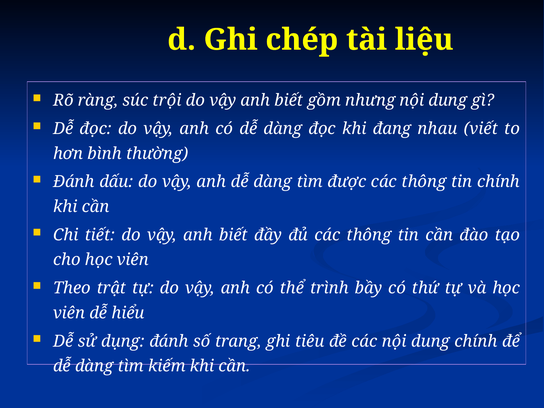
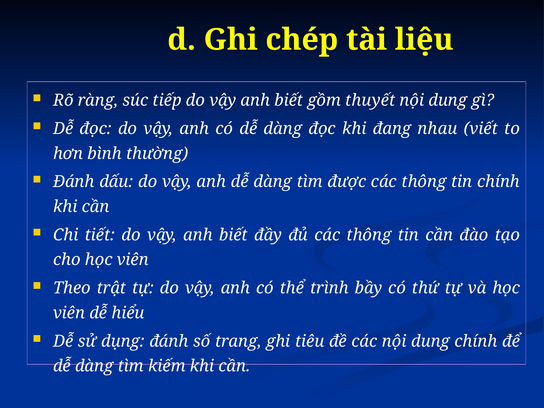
trội: trội -> tiếp (167, 100)
nhưng: nhưng -> thuyết (370, 100)
